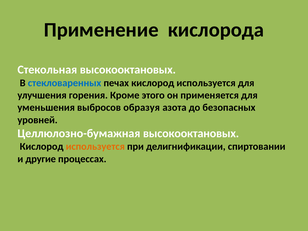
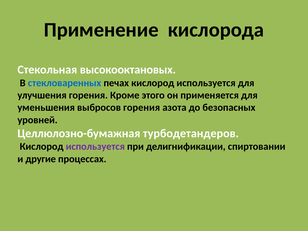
выбросов образуя: образуя -> горения (142, 108)
Целлюлозно-бумажная высокооктановых: высокооктановых -> турбодетандеров (191, 133)
используется colour: orange -> purple (95, 147)
